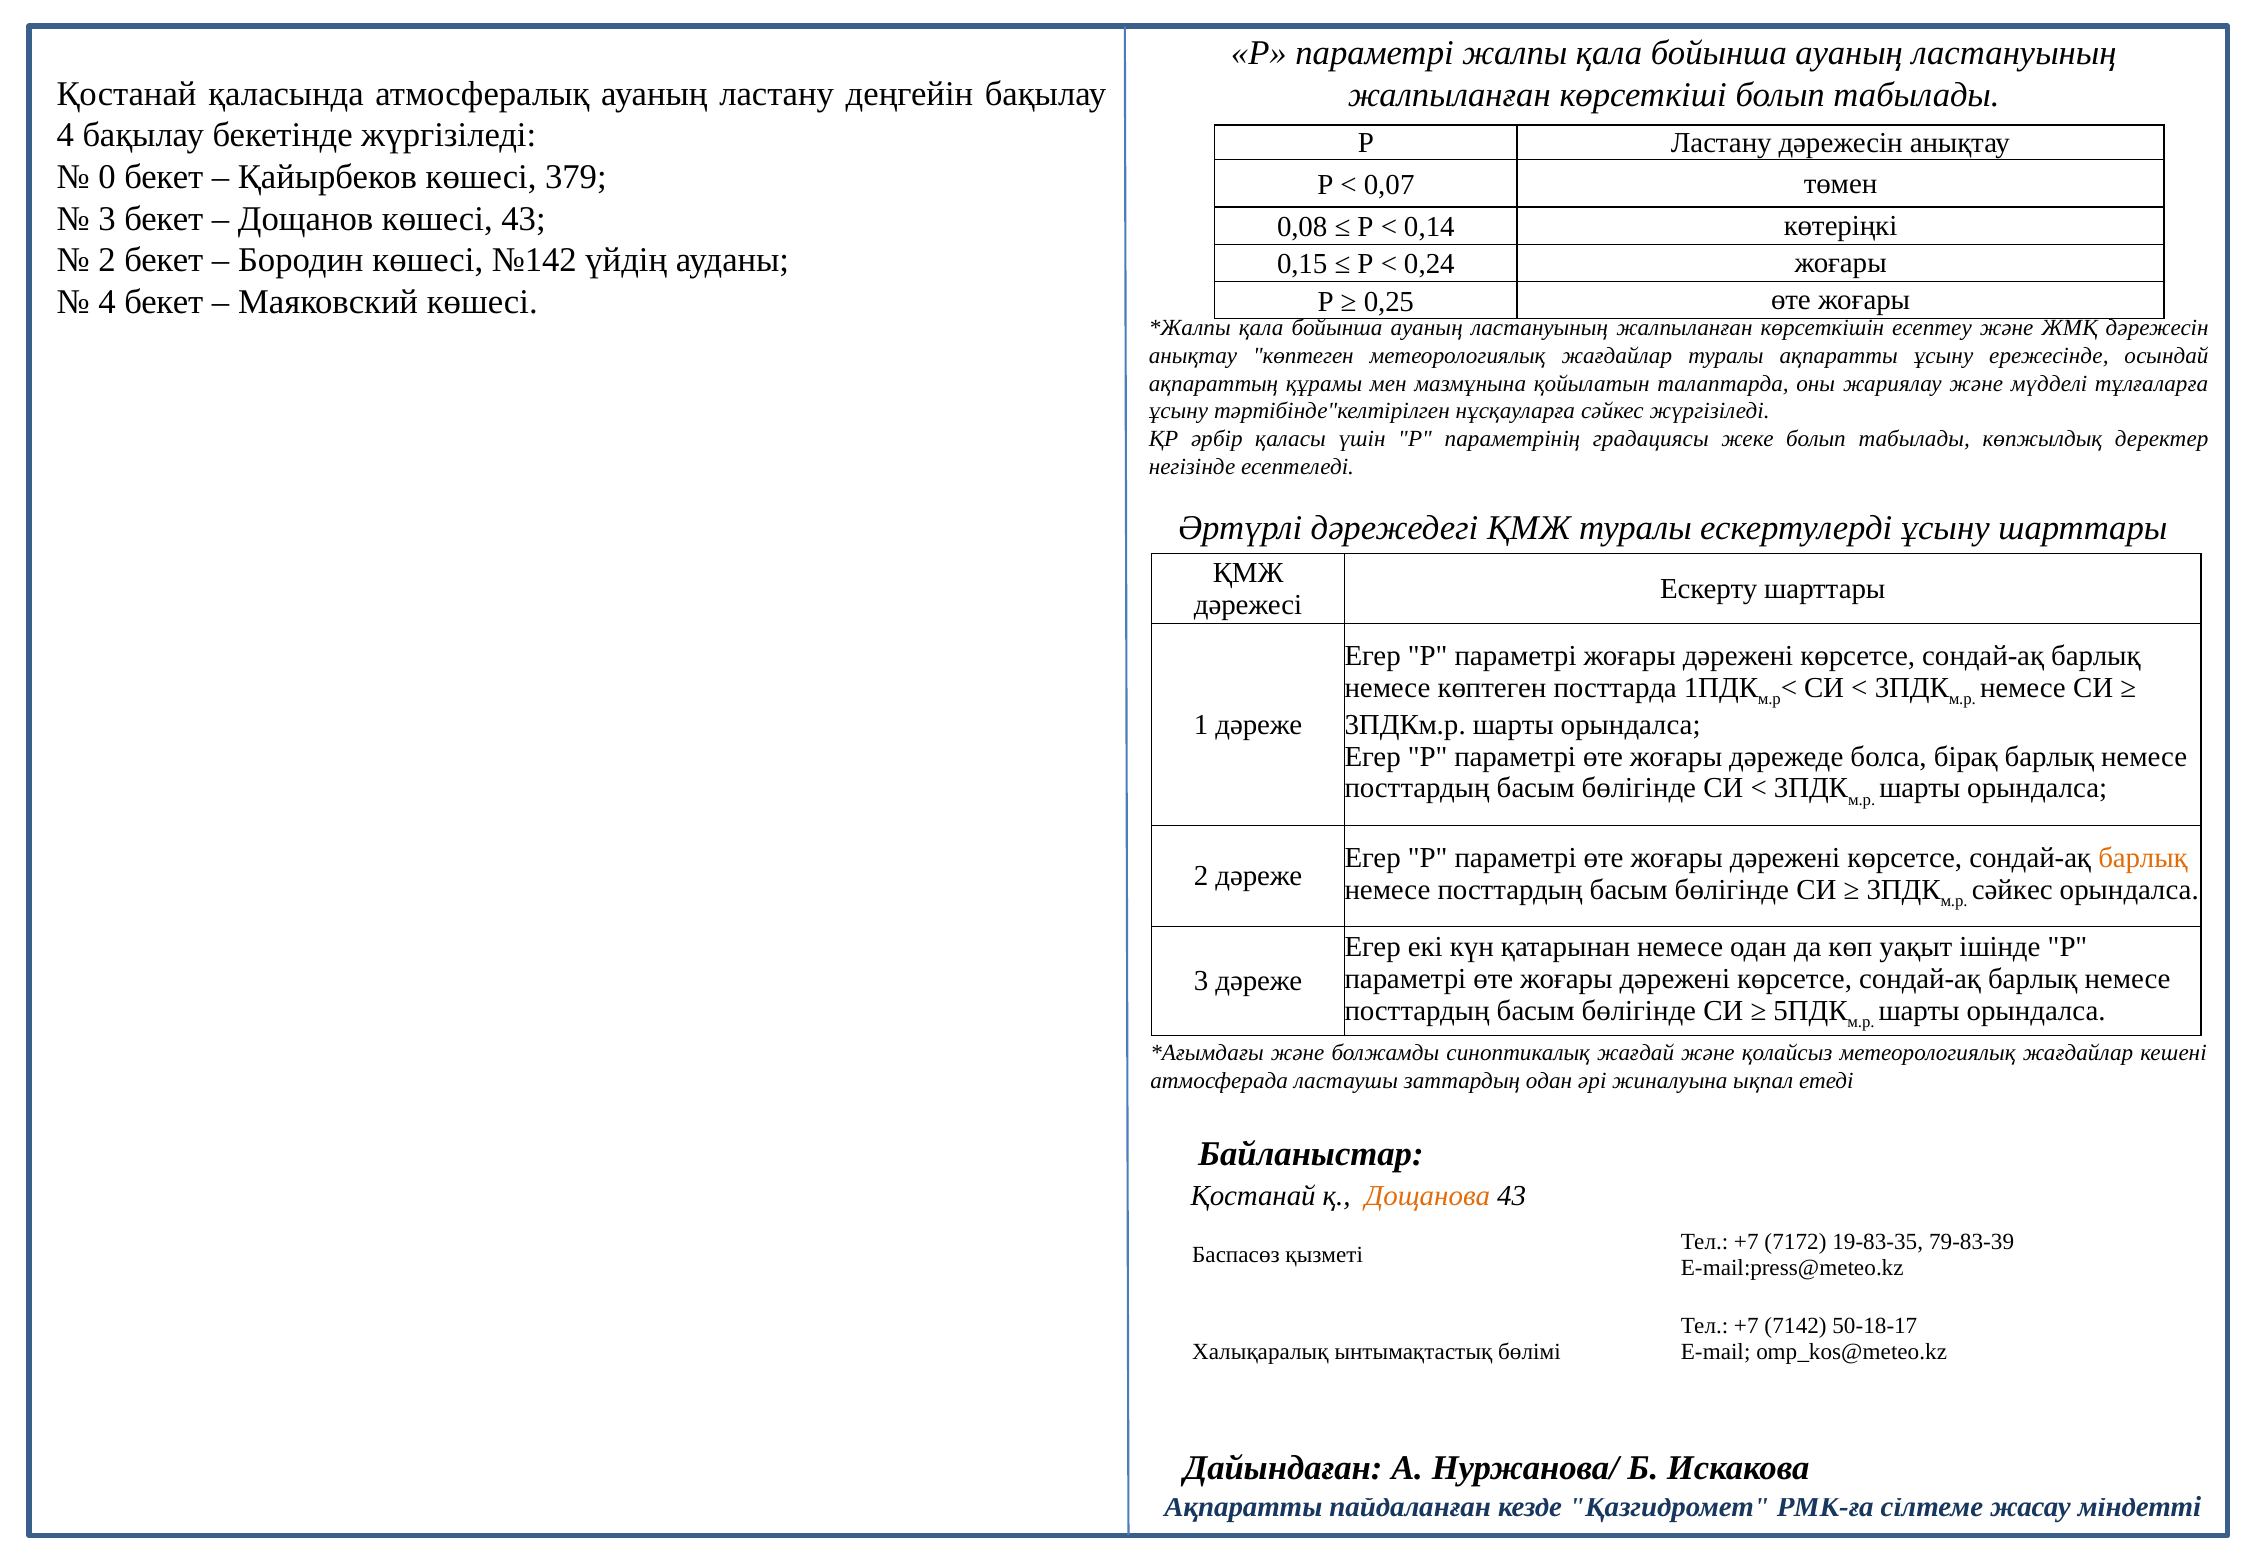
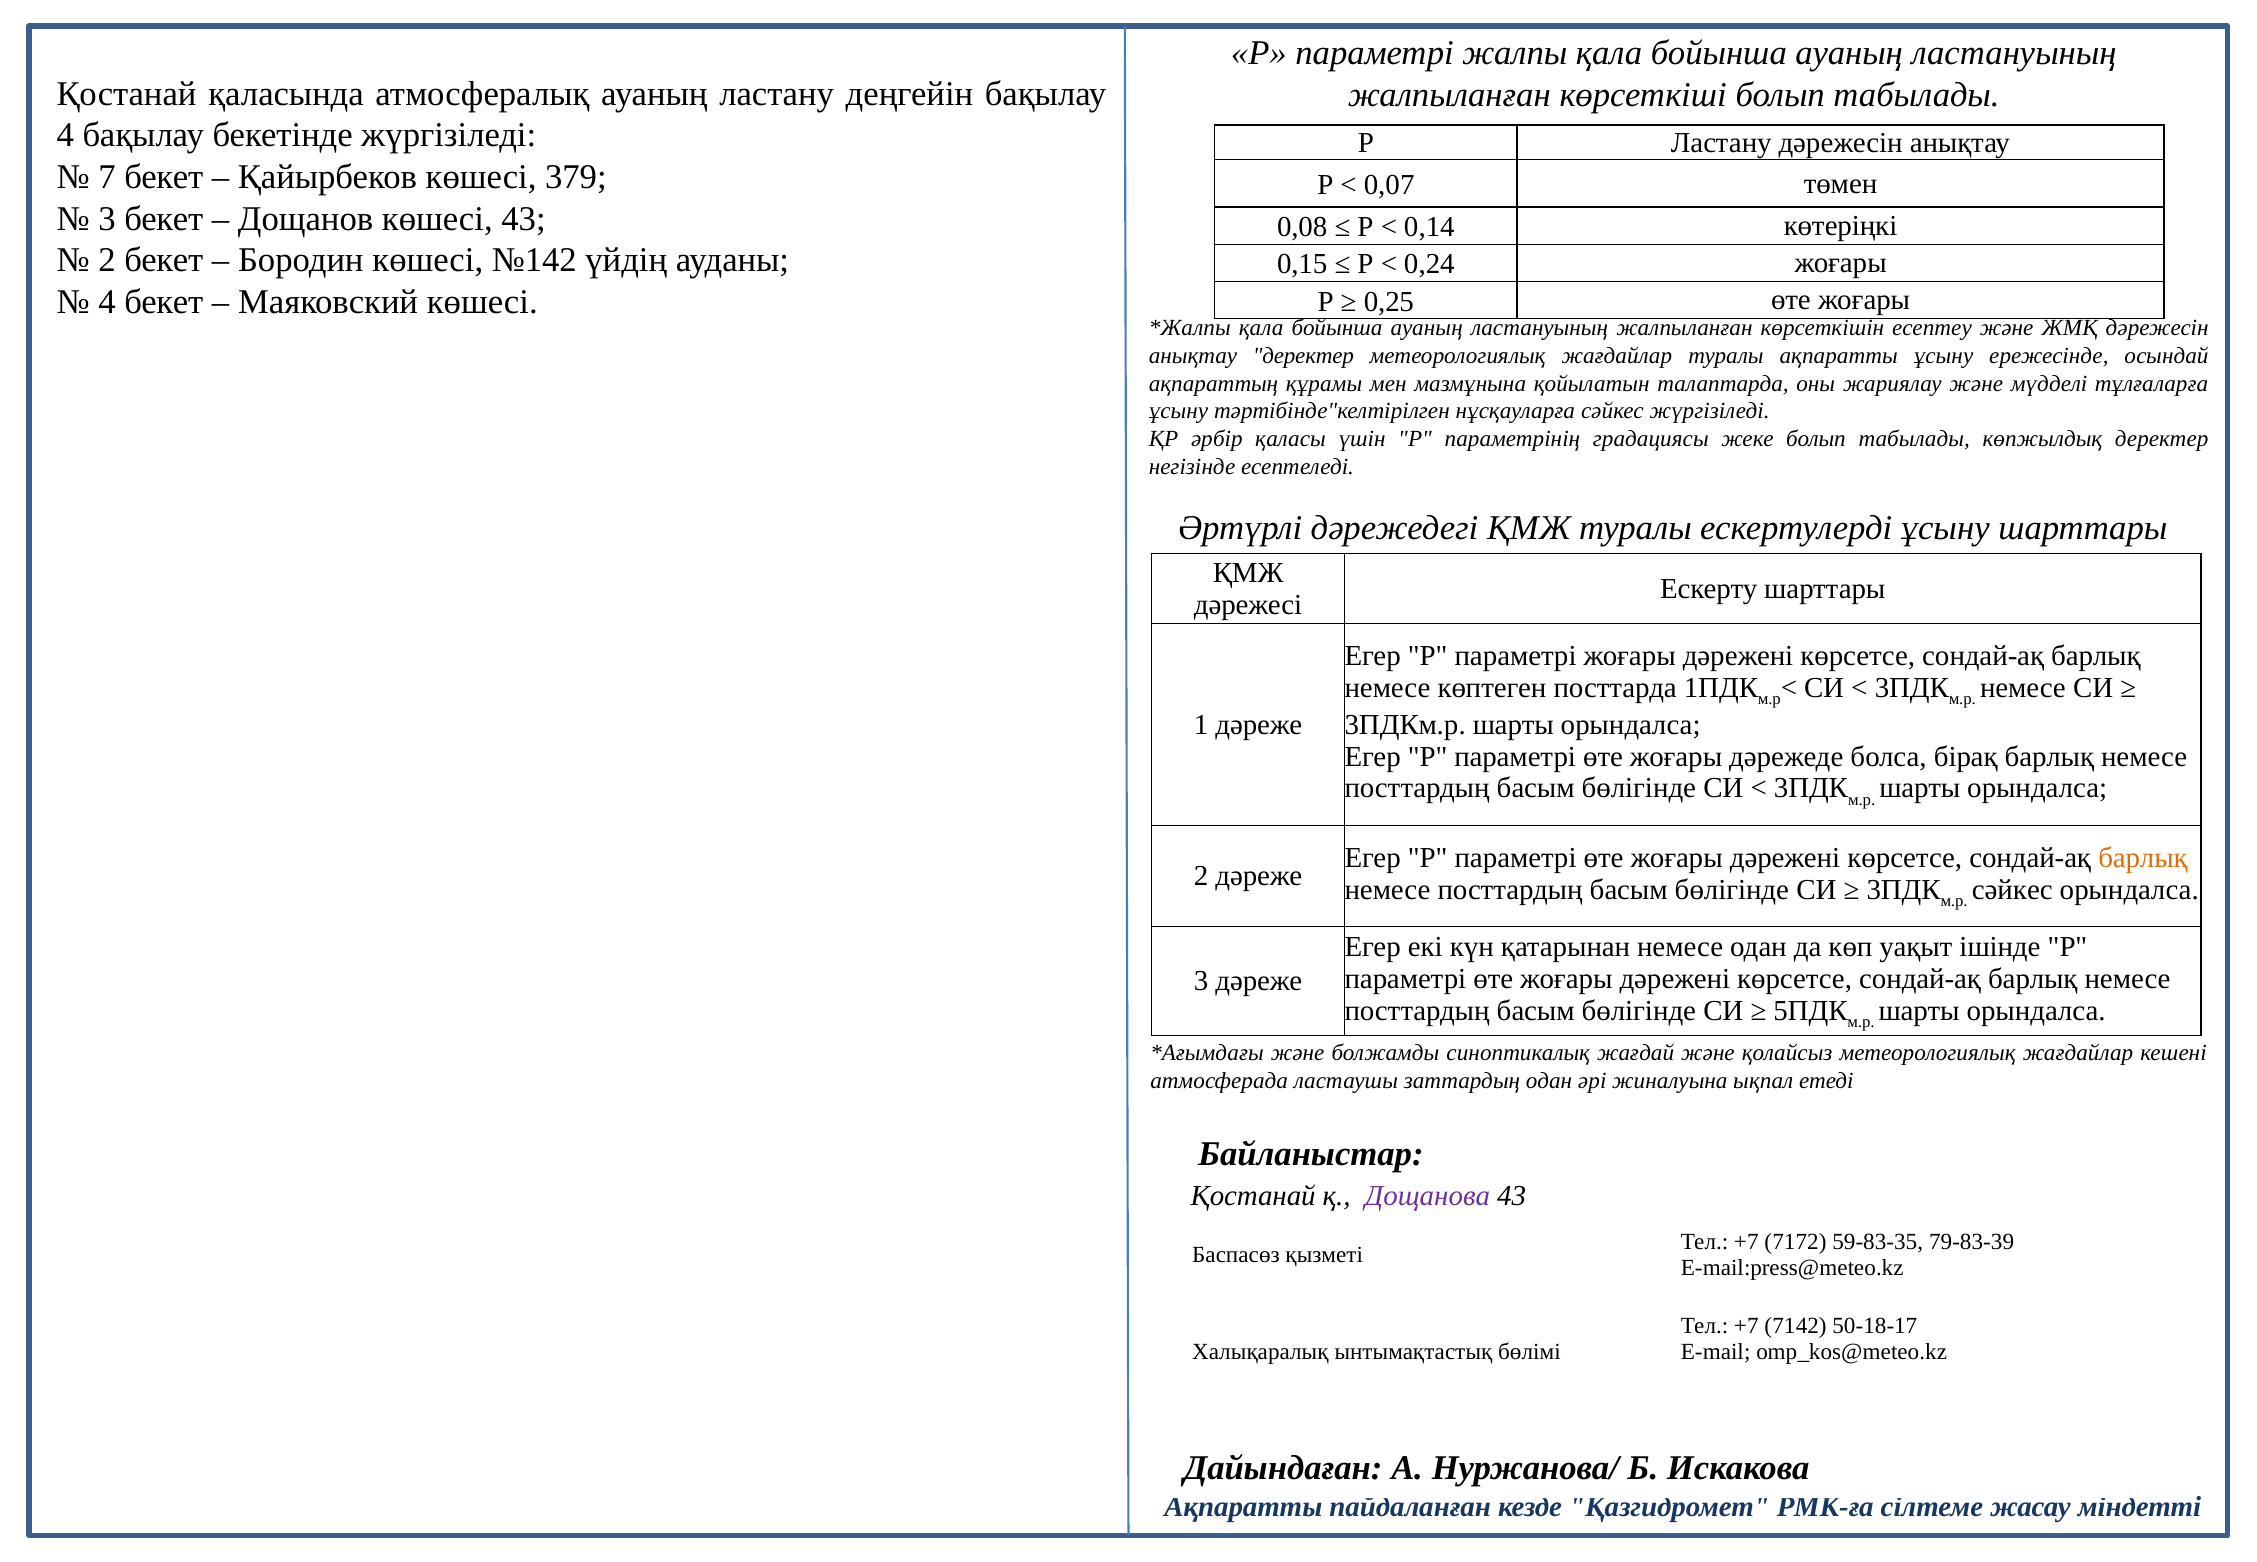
0: 0 -> 7 (107, 177)
анықтау көптеген: көптеген -> деректер (1303, 356)
Дощанова colour: orange -> purple (1427, 1196)
19-83-35: 19-83-35 -> 59-83-35 (1878, 1243)
